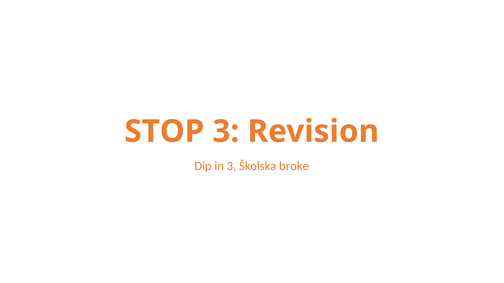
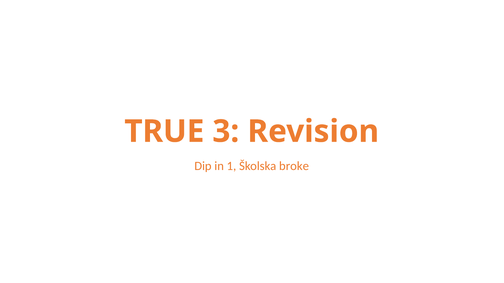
STOP: STOP -> TRUE (164, 132)
in 3: 3 -> 1 (231, 166)
